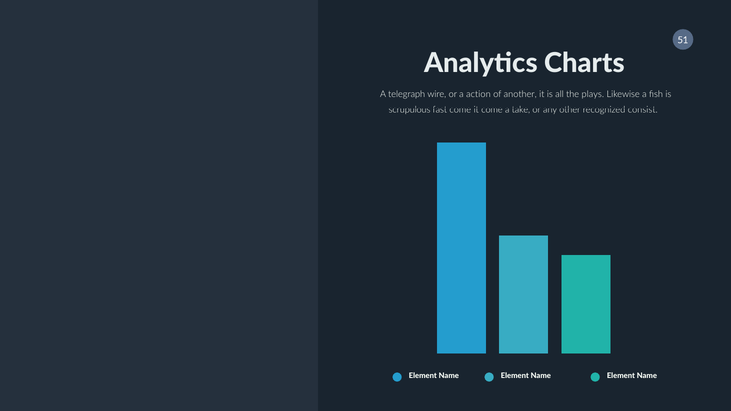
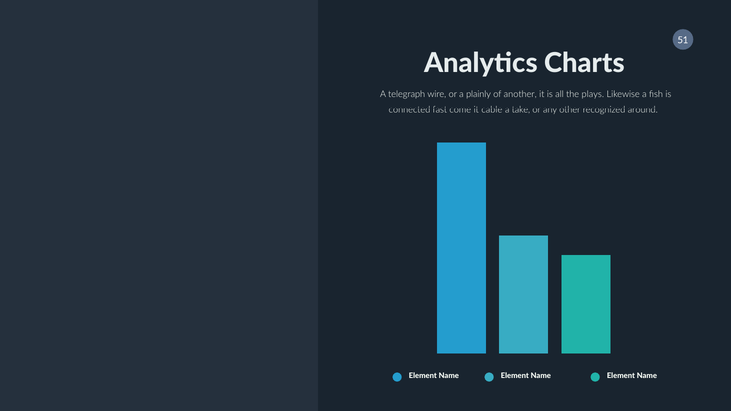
action: action -> plainly (478, 94)
scrupulous: scrupulous -> connected (410, 110)
it come: come -> cable (492, 110)
consist: consist -> around (643, 110)
